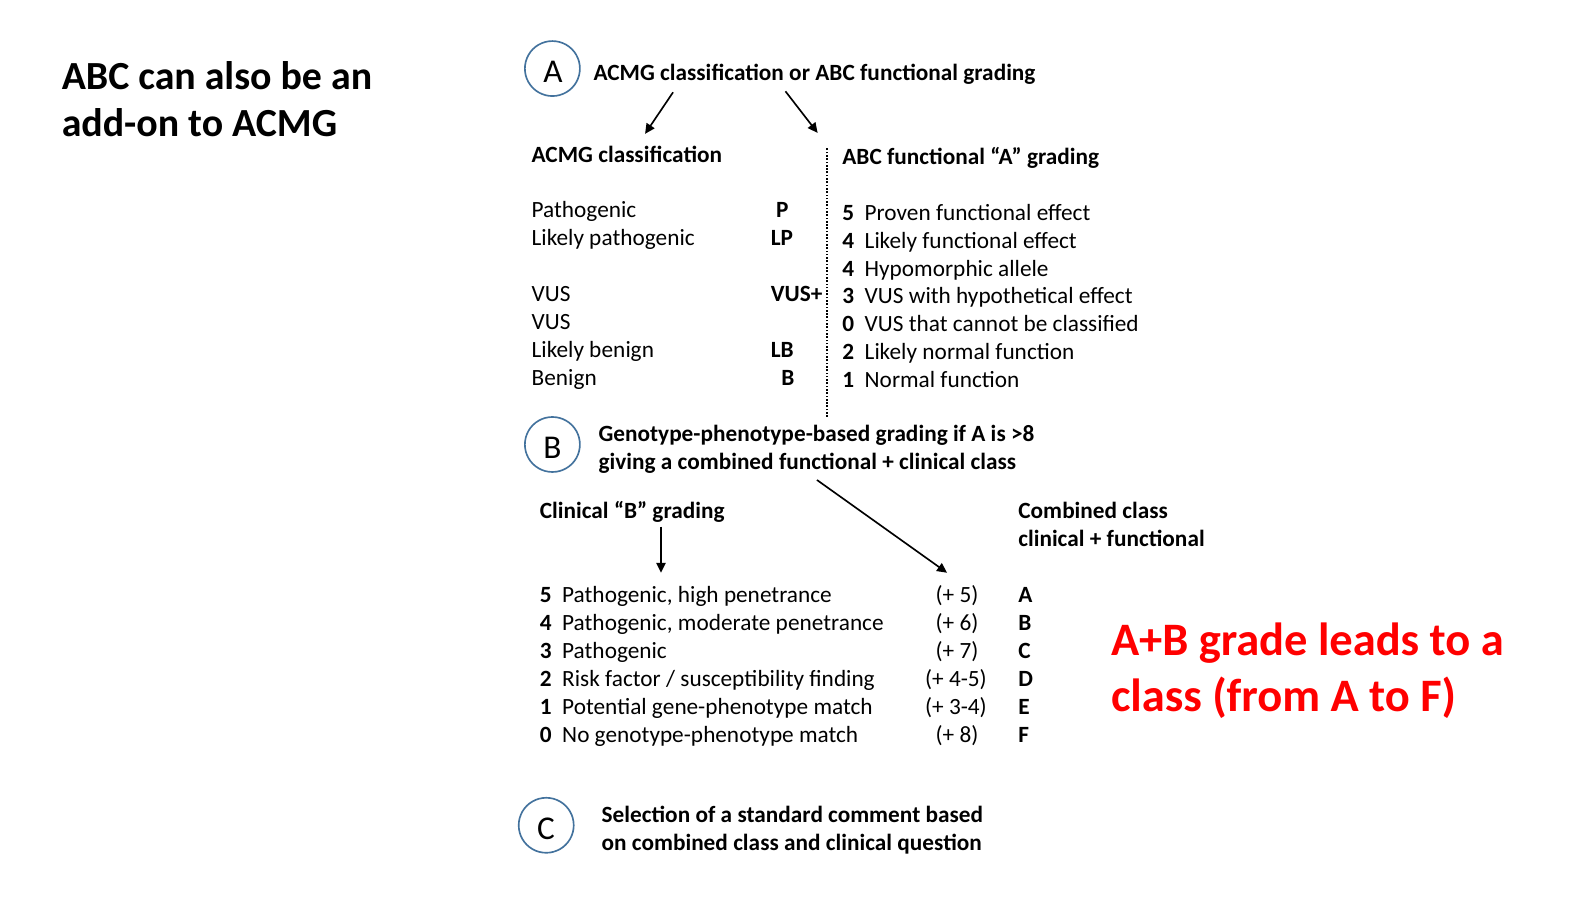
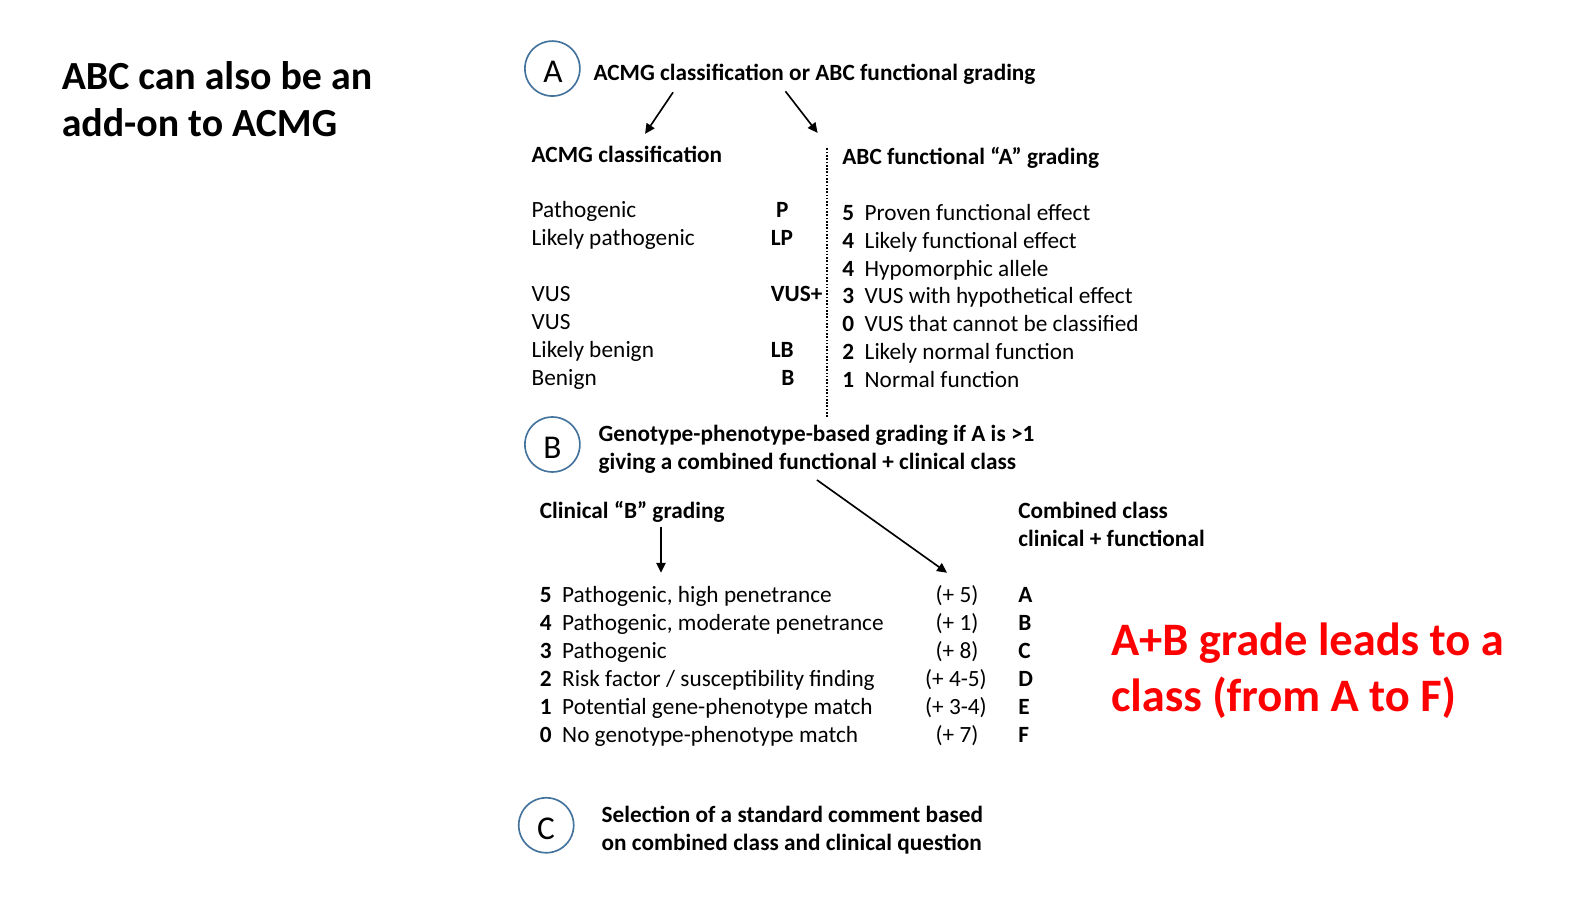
>8: >8 -> >1 (1023, 434)
6: 6 -> 1 (969, 623)
7: 7 -> 8 (969, 651)
8: 8 -> 7 (969, 735)
